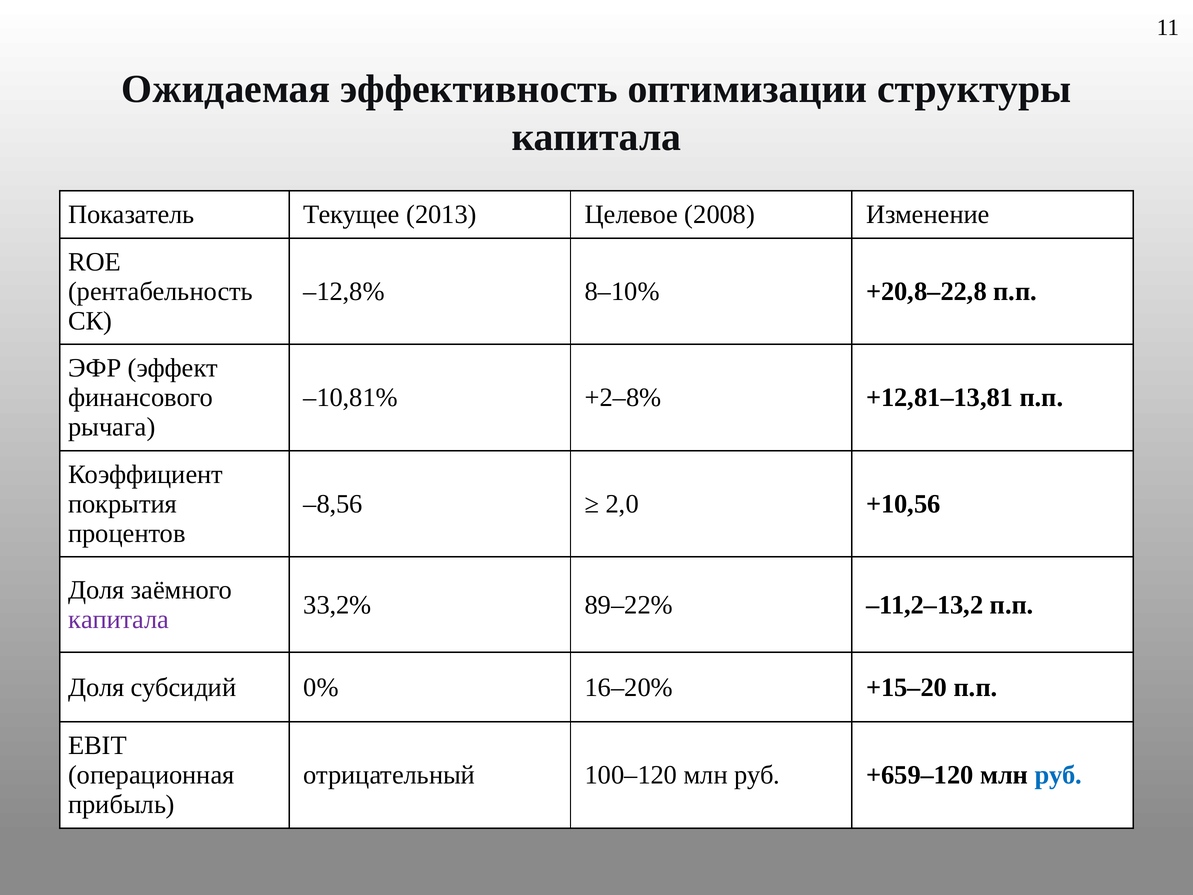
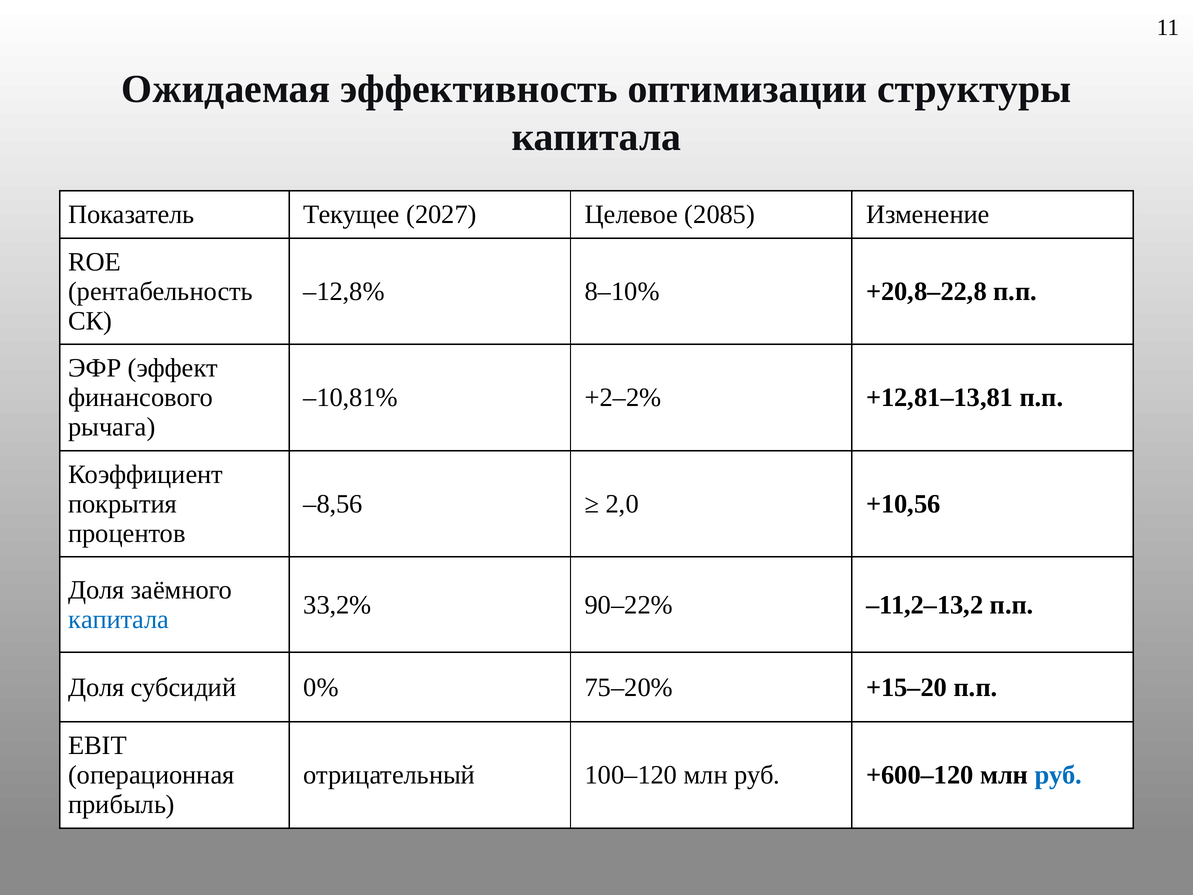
2013: 2013 -> 2027 (441, 215)
2008: 2008 -> 2085 (720, 215)
+2–8%: +2–8% -> +2–2% (623, 398)
89–22%: 89–22% -> 90–22% (629, 605)
капитала colour: purple -> blue (119, 619)
16–20%: 16–20% -> 75–20% (629, 687)
+659–120: +659–120 -> +600–120 (920, 775)
